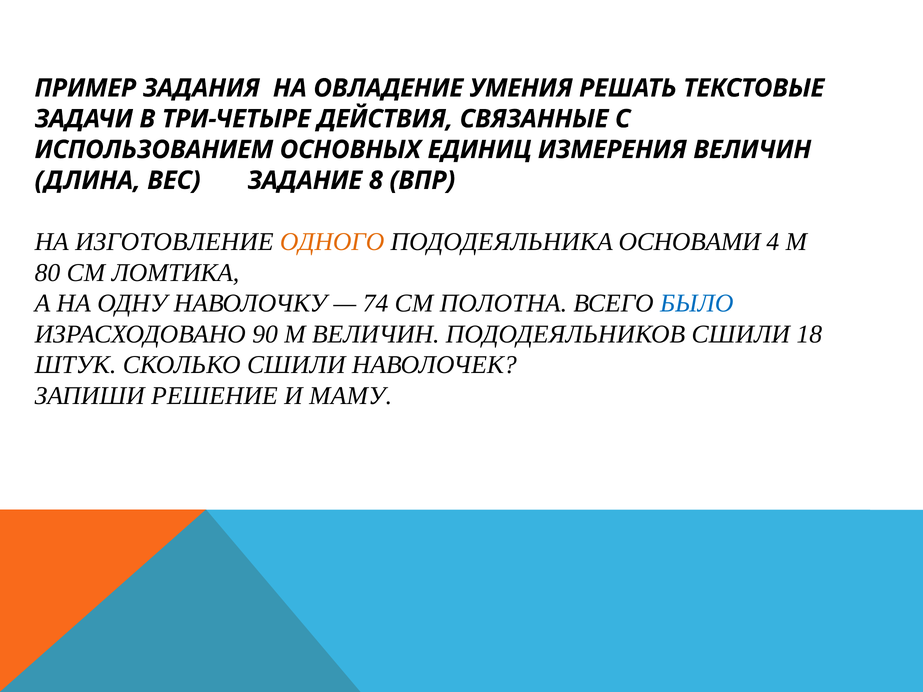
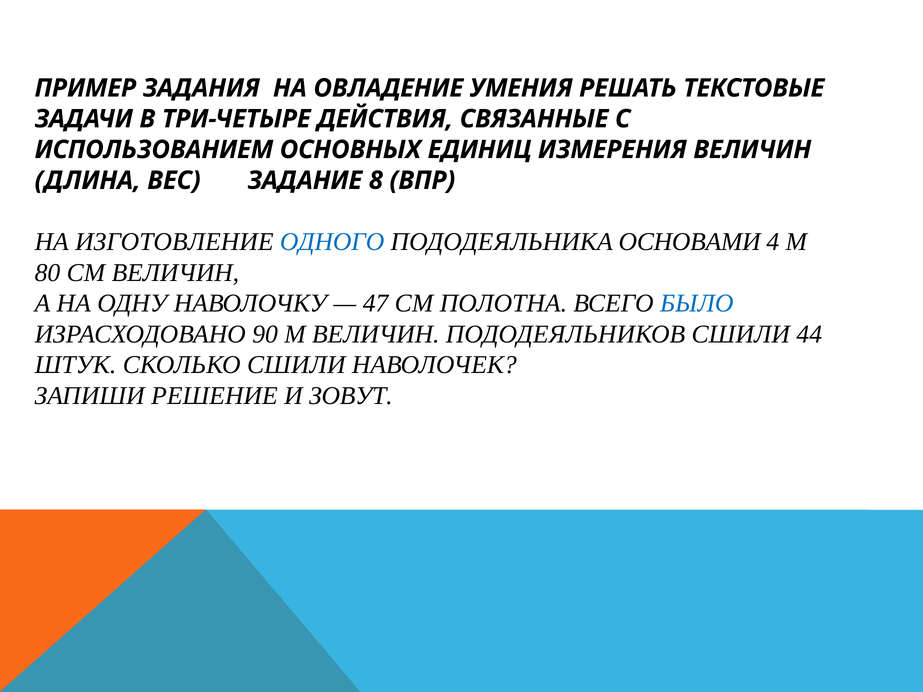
ОДНОГО colour: orange -> blue (332, 242)
СМ ЛОМТИКА: ЛОМТИКА -> ВЕЛИЧИН (175, 273)
74: 74 -> 47 (376, 304)
18: 18 -> 44 (809, 334)
МАМУ: МАМУ -> ЗОВУТ (351, 396)
